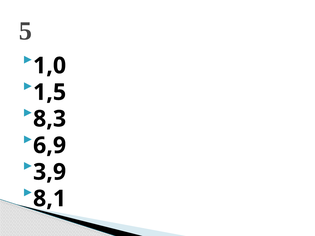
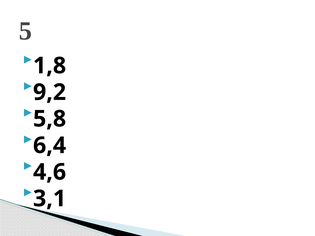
1,0: 1,0 -> 1,8 (50, 66)
1,5: 1,5 -> 9,2 (50, 92)
8,3: 8,3 -> 5,8 (50, 119)
6,9: 6,9 -> 6,4 (50, 146)
3,9: 3,9 -> 4,6 (50, 172)
8,1: 8,1 -> 3,1 (50, 199)
